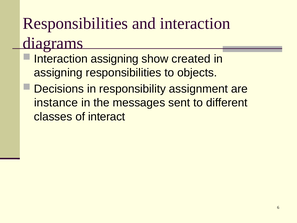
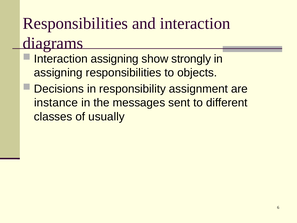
created: created -> strongly (191, 59)
interact: interact -> usually (107, 117)
